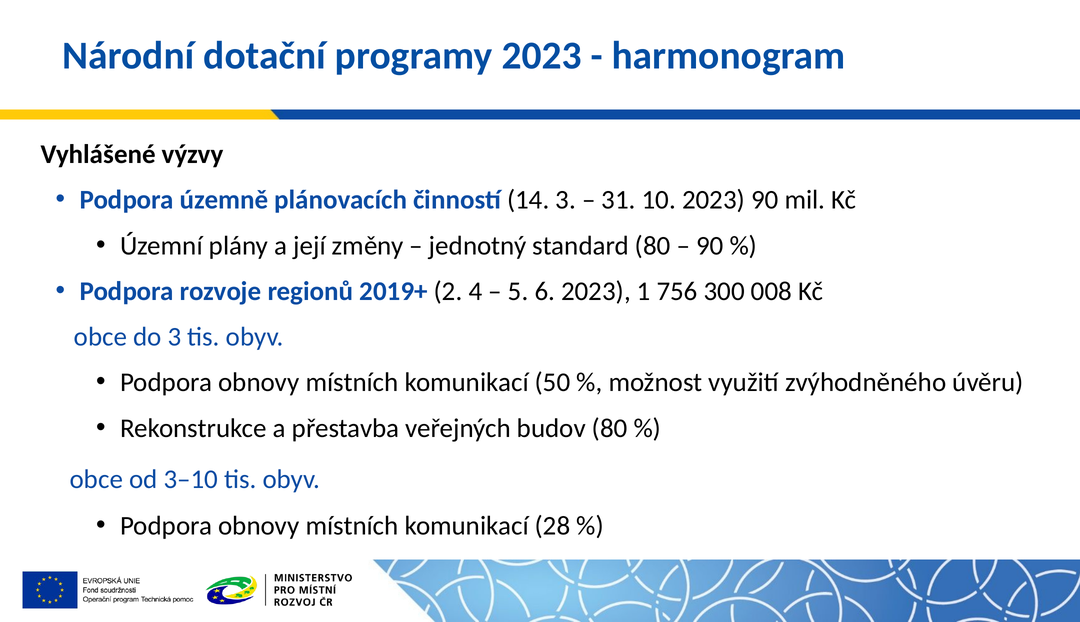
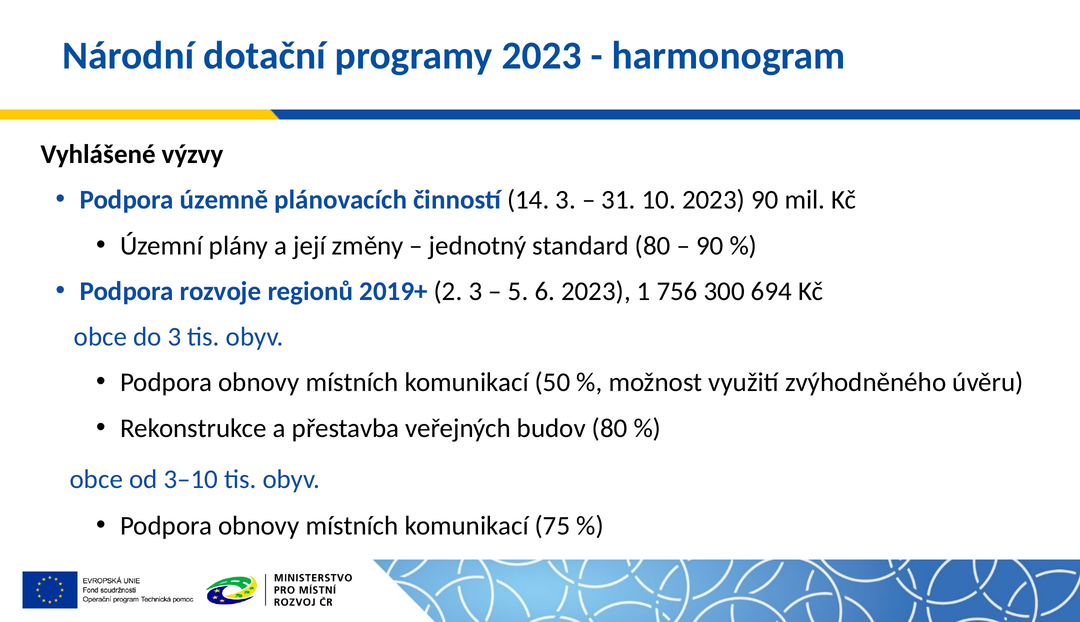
2 4: 4 -> 3 (475, 291)
008: 008 -> 694 (771, 291)
28: 28 -> 75 (553, 526)
